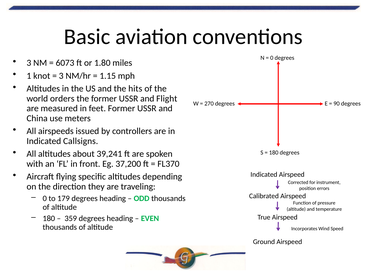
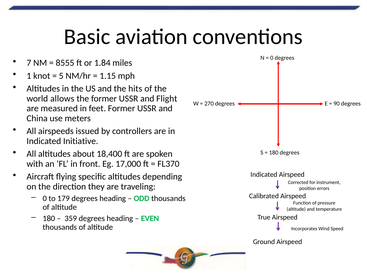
3: 3 -> 7 (29, 63)
6073: 6073 -> 8555 (65, 63)
1.80: 1.80 -> 1.84 (102, 63)
3: 3 -> 5 (61, 76)
orders: orders -> allows (62, 99)
Callsigns: Callsigns -> Initiative (81, 141)
39,241: 39,241 -> 18,400 (109, 154)
37,200: 37,200 -> 17,000 (128, 164)
